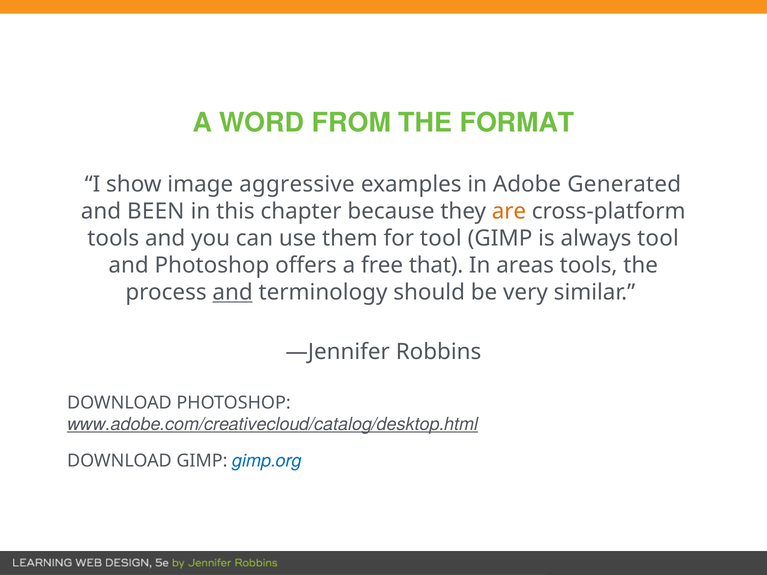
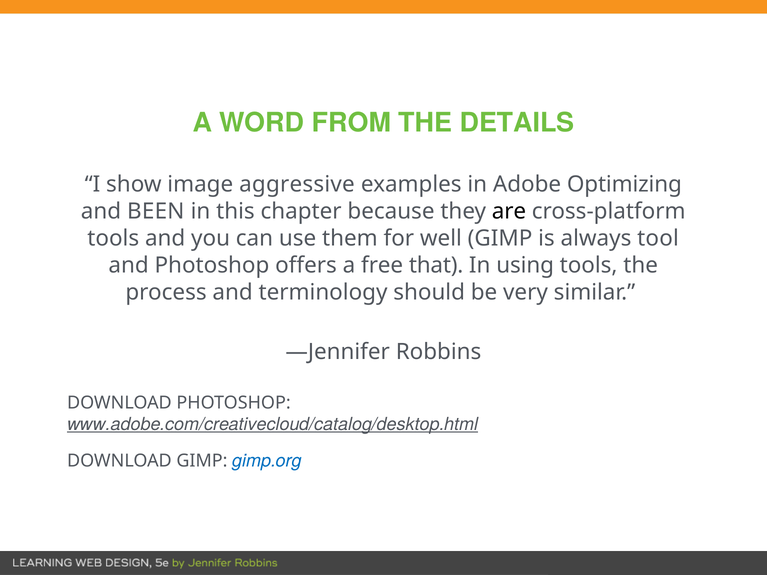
FORMAT: FORMAT -> DETAILS (517, 123)
Generated: Generated -> Optimizing (624, 185)
are colour: orange -> black (509, 212)
for tool: tool -> well (441, 239)
areas: areas -> using (525, 266)
and underline: present -> none (233, 292)
